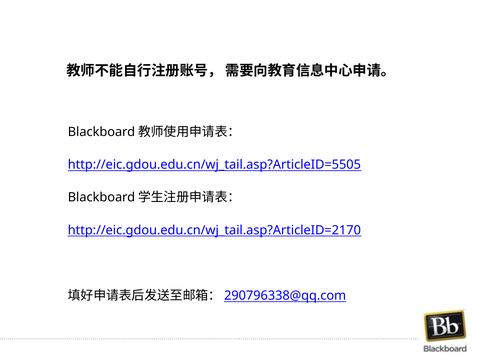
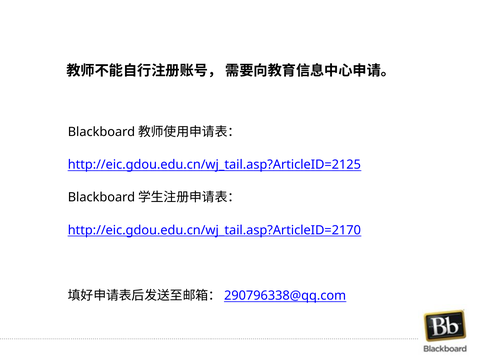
http://eic.gdou.edu.cn/wj_tail.asp?ArticleID=5505: http://eic.gdou.edu.cn/wj_tail.asp?ArticleID=5505 -> http://eic.gdou.edu.cn/wj_tail.asp?ArticleID=2125 (214, 165)
